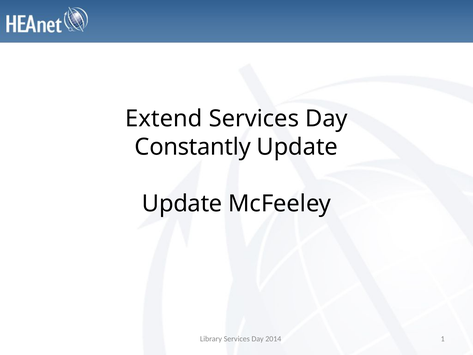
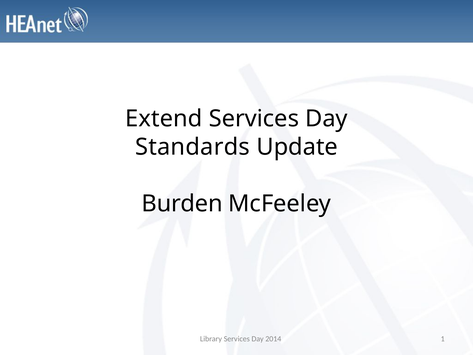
Constantly: Constantly -> Standards (193, 147)
Update: Update -> Burden (182, 204)
